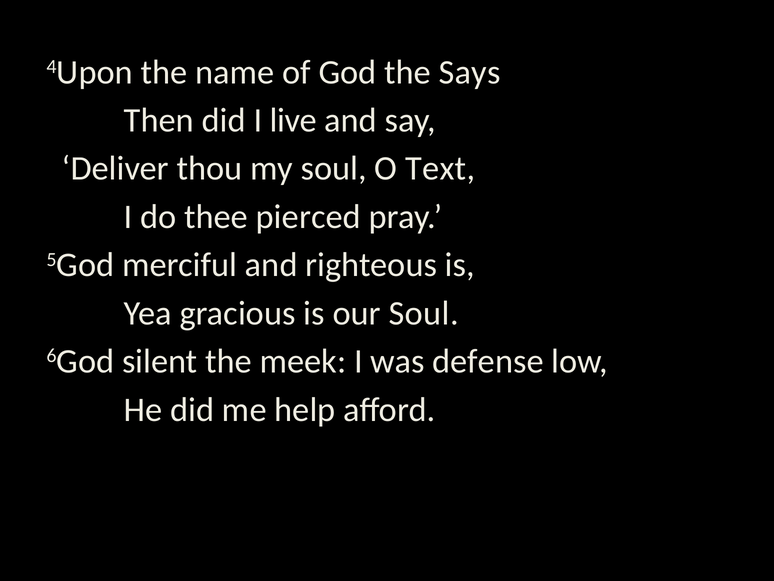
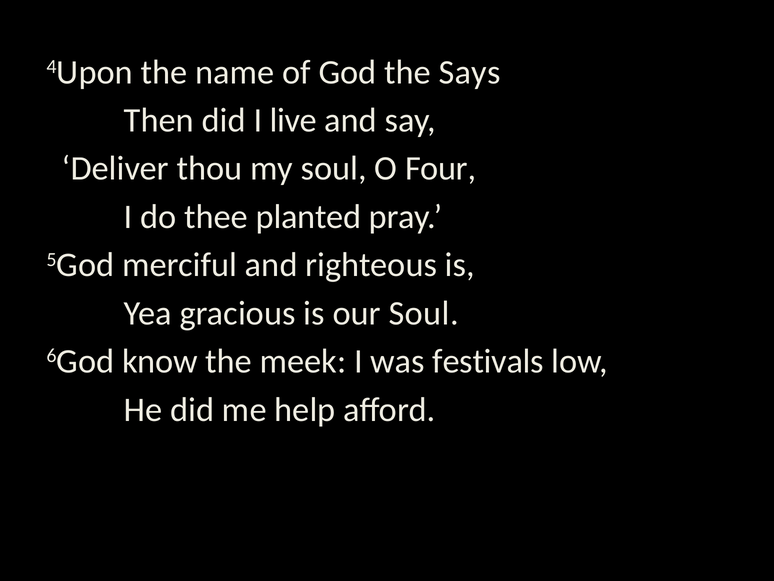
Text: Text -> Four (441, 168)
pierced: pierced -> planted (309, 217)
silent: silent -> know (160, 361)
defense: defense -> festivals (488, 361)
